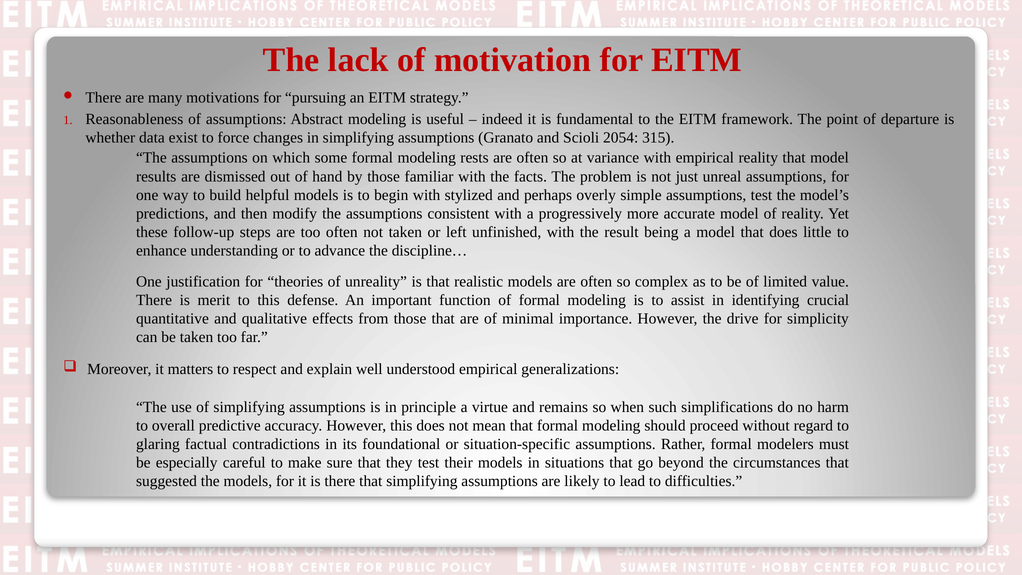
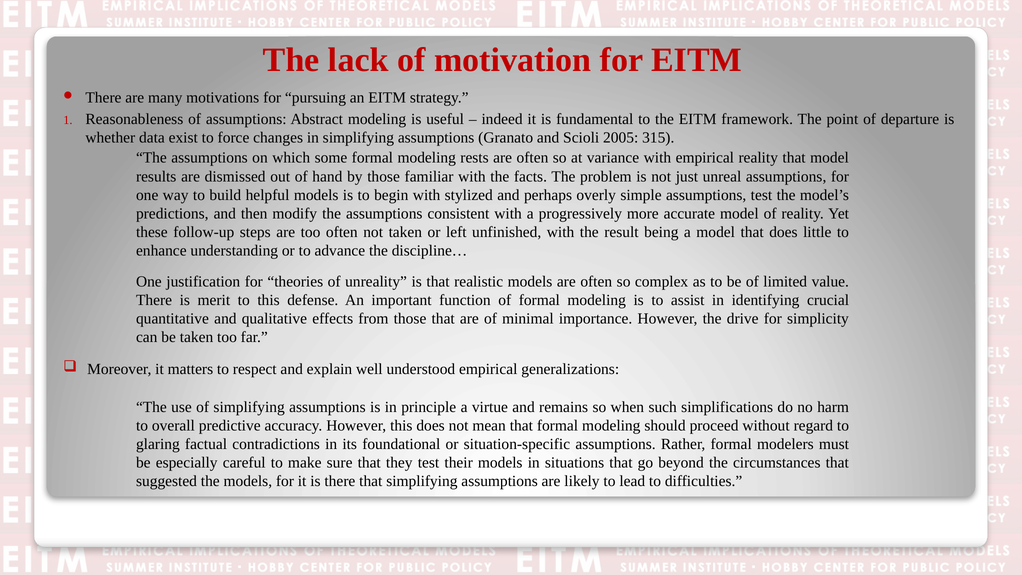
2054: 2054 -> 2005 (621, 138)
